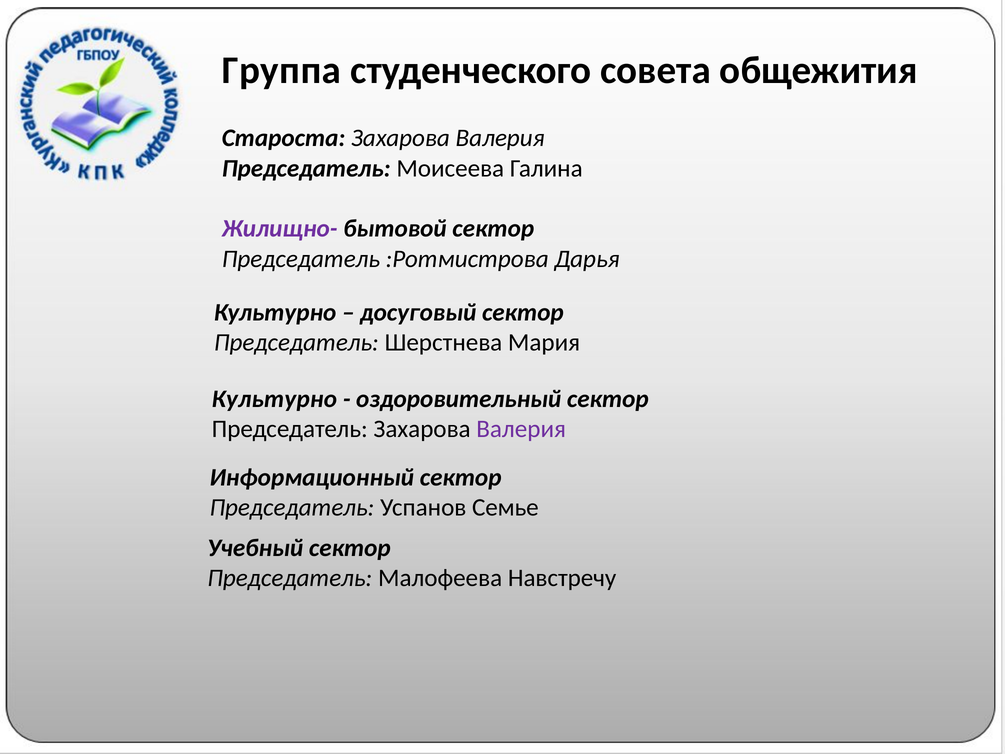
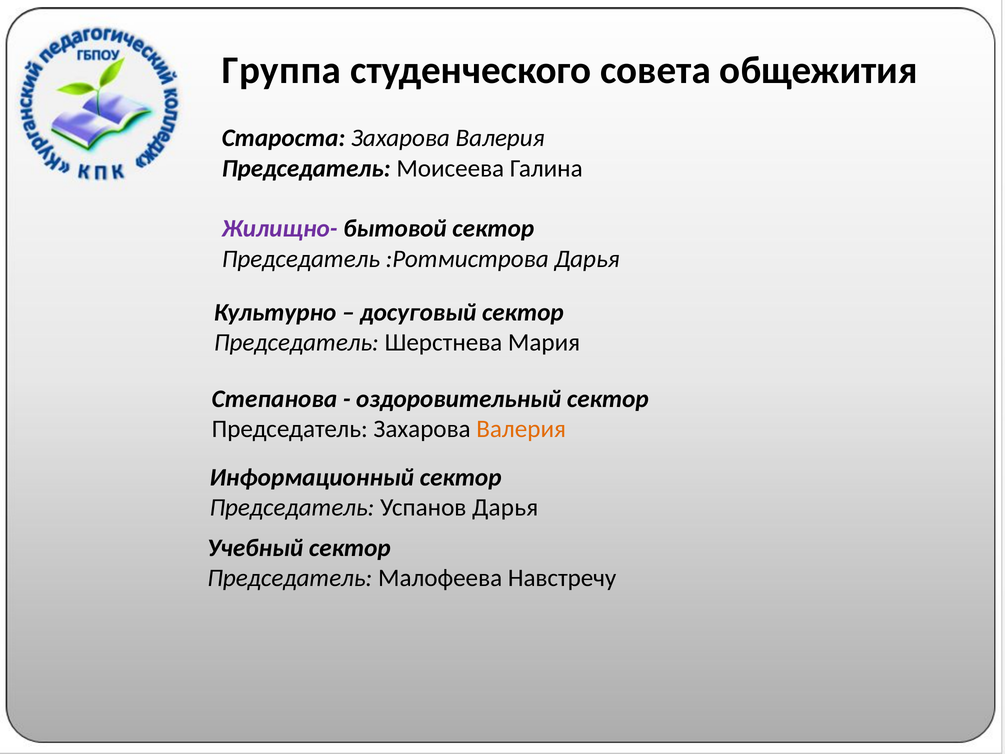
Культурно: Культурно -> Степанова (274, 399)
Валерия colour: purple -> orange (521, 429)
Успанов Семье: Семье -> Дарья (505, 507)
